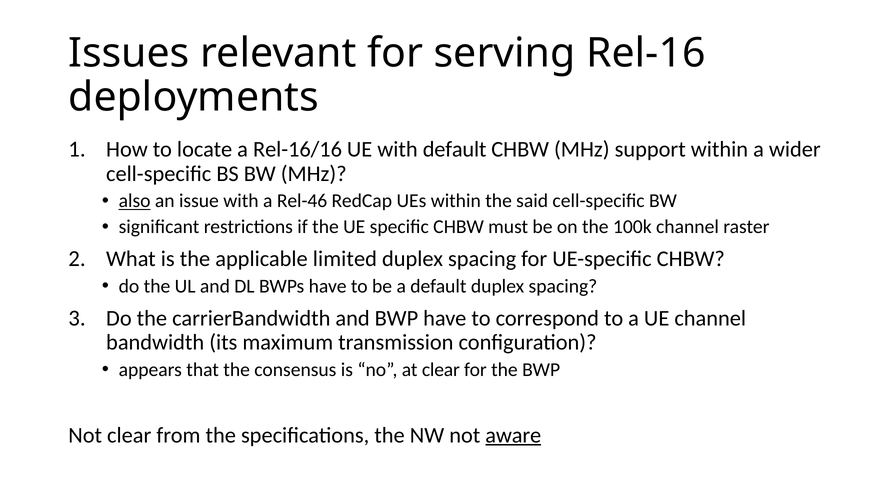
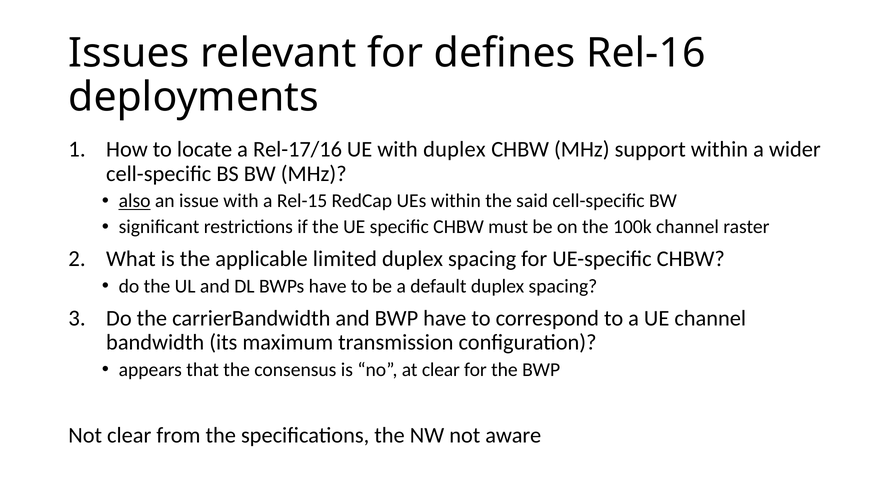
serving: serving -> defines (505, 53)
Rel-16/16: Rel-16/16 -> Rel-17/16 (298, 149)
with default: default -> duplex (454, 149)
Rel-46: Rel-46 -> Rel-15 (302, 201)
aware underline: present -> none (513, 435)
